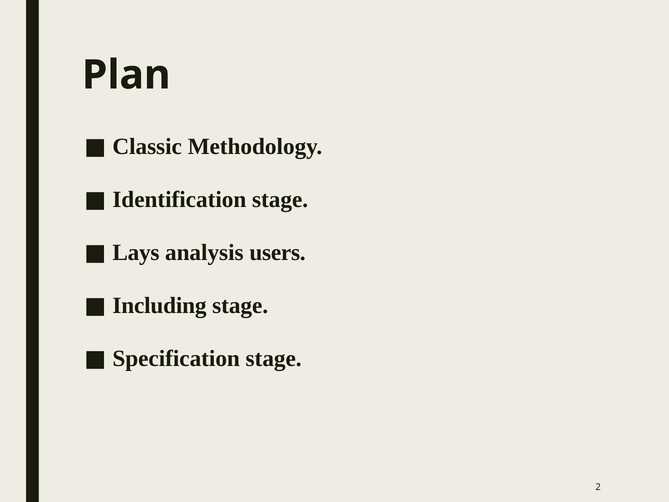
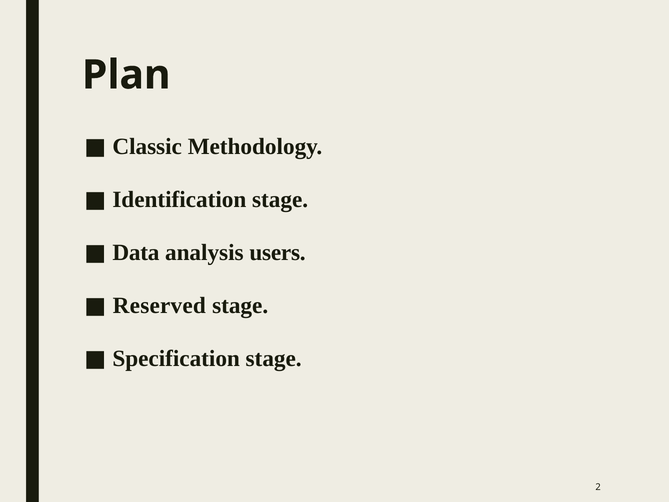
Lays: Lays -> Data (136, 253)
Including: Including -> Reserved (159, 306)
